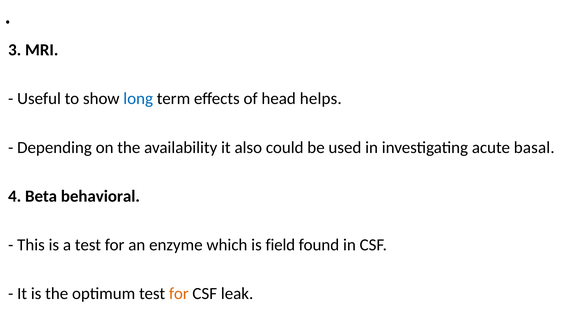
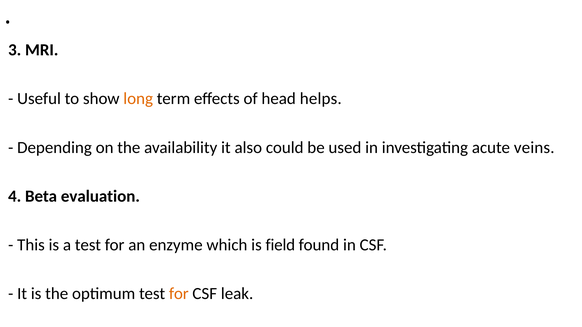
long colour: blue -> orange (138, 99)
basal: basal -> veins (534, 148)
behavioral: behavioral -> evaluation (100, 196)
